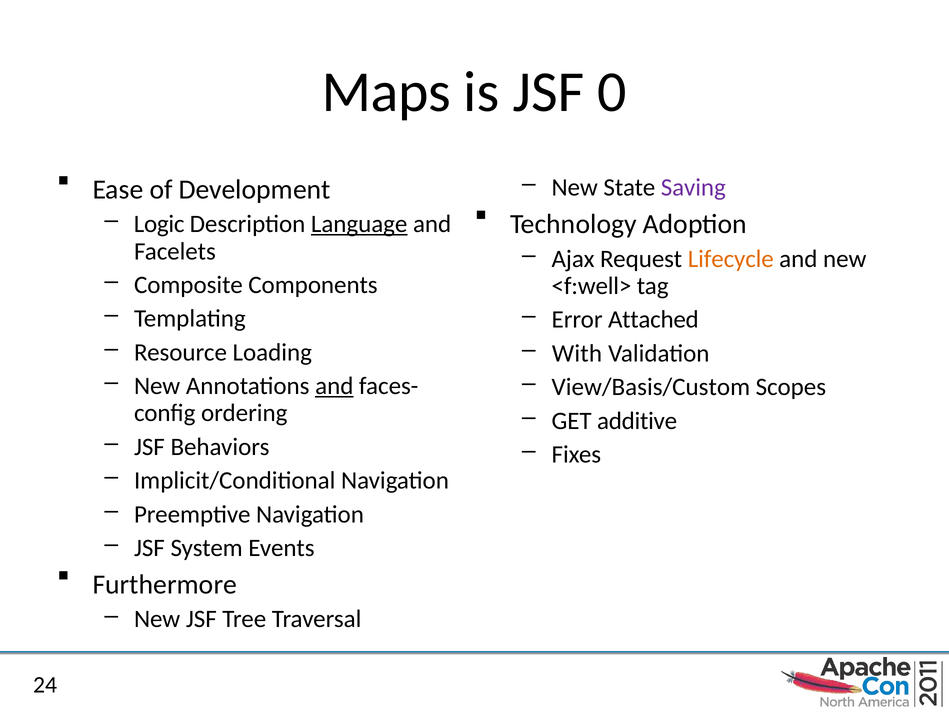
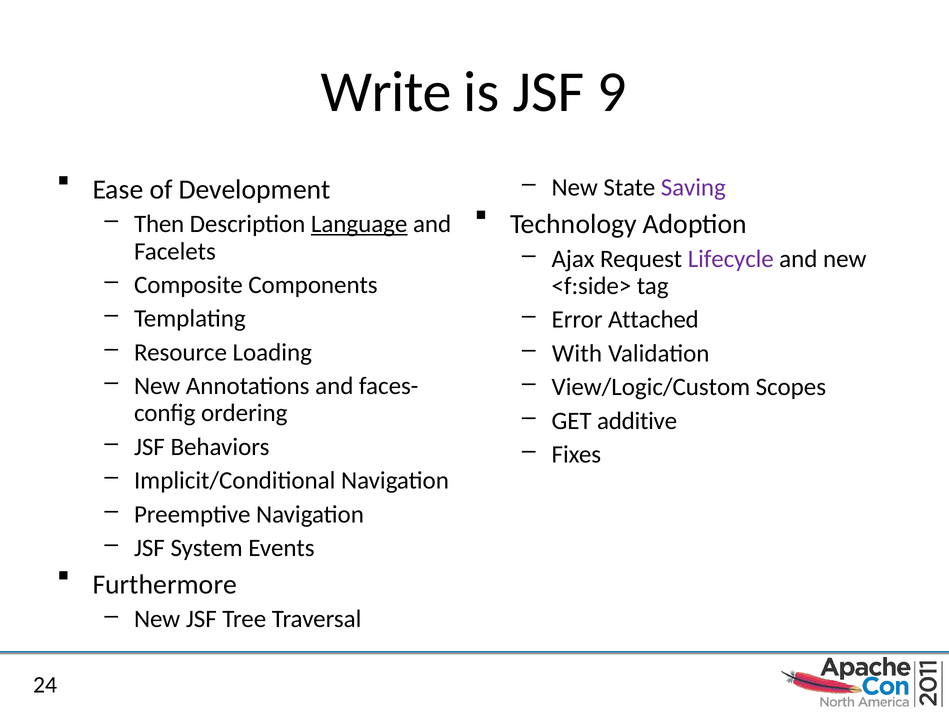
Maps: Maps -> Write (386, 92)
0: 0 -> 9 (612, 92)
Logic: Logic -> Then (159, 224)
Lifecycle colour: orange -> purple (731, 259)
<f:well>: <f:well> -> <f:side> (591, 286)
and underline: present -> none (334, 386)
View/Basis/Custom: View/Basis/Custom -> View/Logic/Custom (651, 387)
